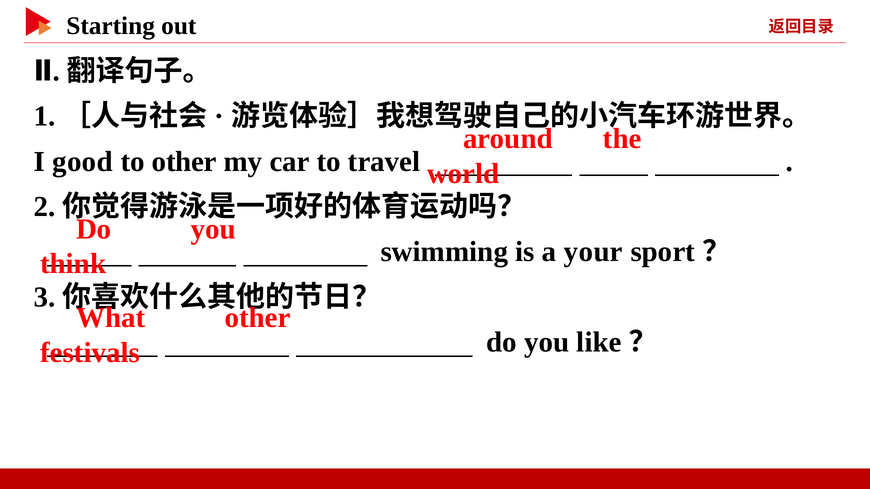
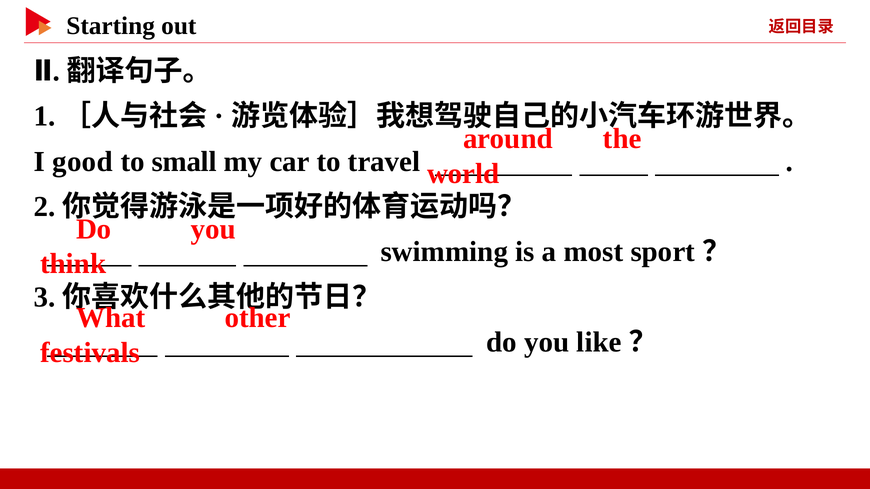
to other: other -> small (184, 162)
your: your -> most (593, 252)
